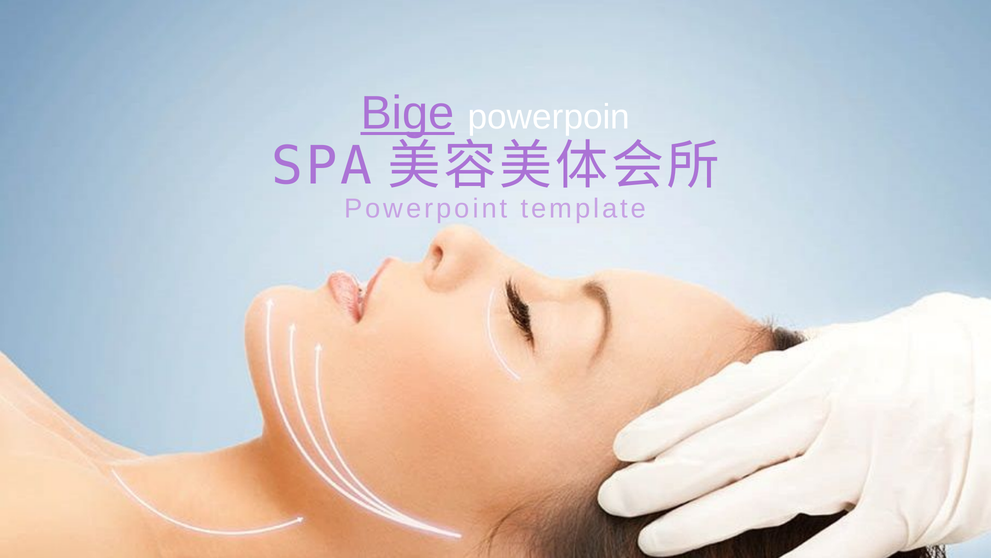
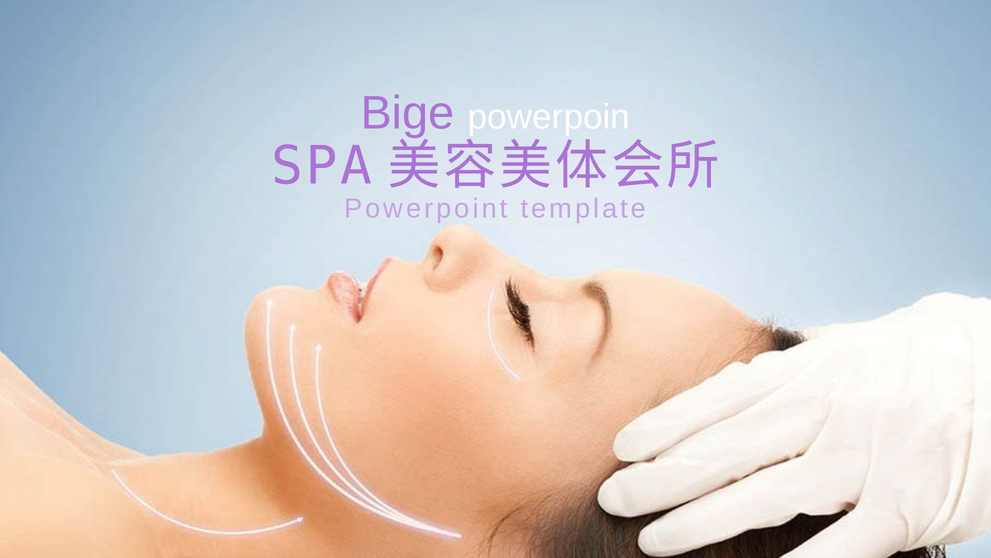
Bige underline: present -> none (408, 113)
